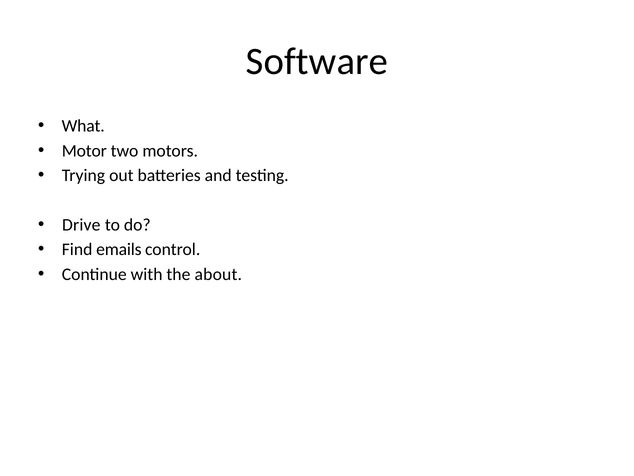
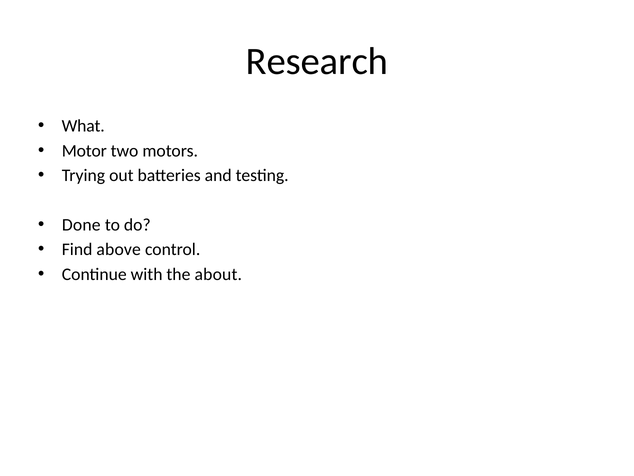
Software: Software -> Research (317, 61)
Drive: Drive -> Done (81, 225)
emails: emails -> above (119, 249)
